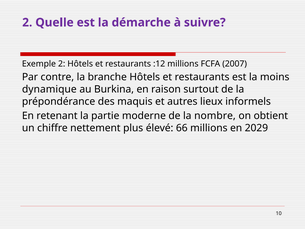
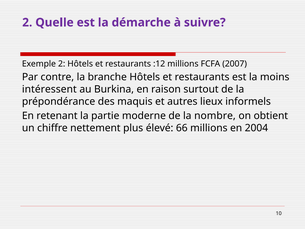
dynamique: dynamique -> intéressent (49, 89)
2029: 2029 -> 2004 (256, 128)
